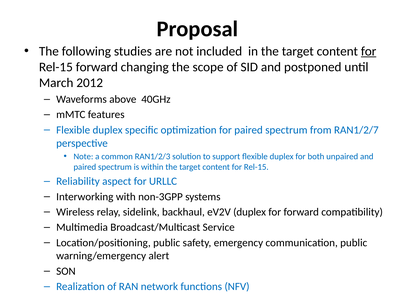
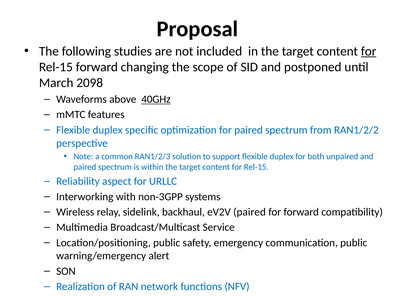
2012: 2012 -> 2098 (90, 83)
40GHz underline: none -> present (156, 99)
RAN1/2/7: RAN1/2/7 -> RAN1/2/2 (356, 130)
eV2V duplex: duplex -> paired (249, 212)
